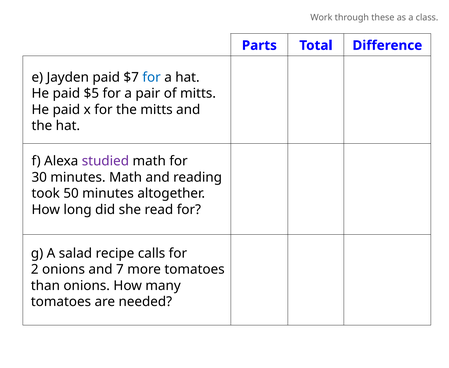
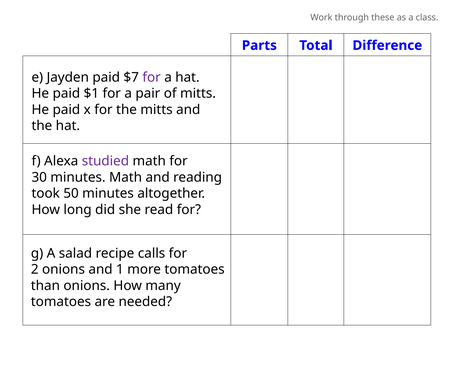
for colour: blue -> purple (152, 77)
$5: $5 -> $1 (91, 94)
7: 7 -> 1 (120, 270)
